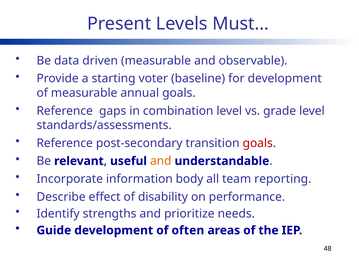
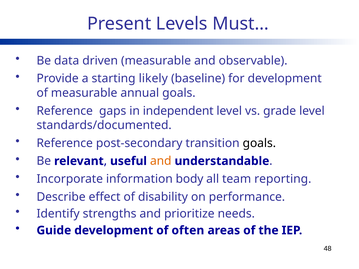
voter: voter -> likely (153, 79)
combination: combination -> independent (178, 111)
standards/assessments: standards/assessments -> standards/documented (104, 125)
goals colour: red -> black (259, 143)
